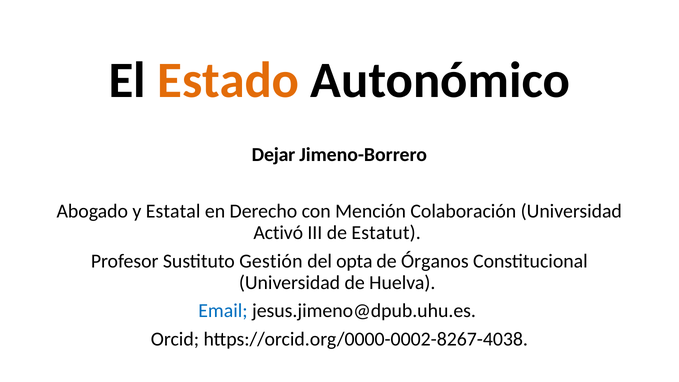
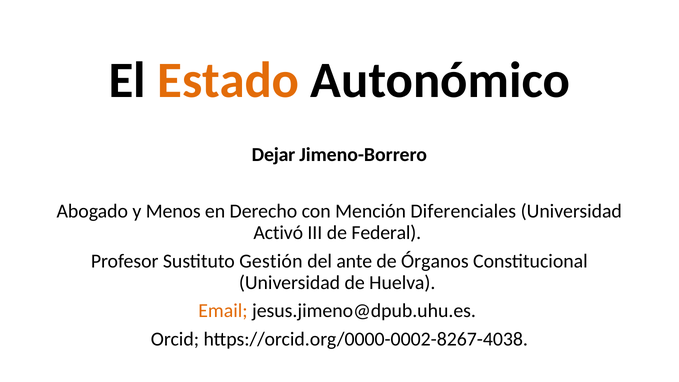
Estatal: Estatal -> Menos (173, 211)
Colaboración: Colaboración -> Diferenciales (463, 211)
Estatut: Estatut -> Federal (386, 233)
opta: opta -> ante (354, 261)
Email colour: blue -> orange (223, 311)
